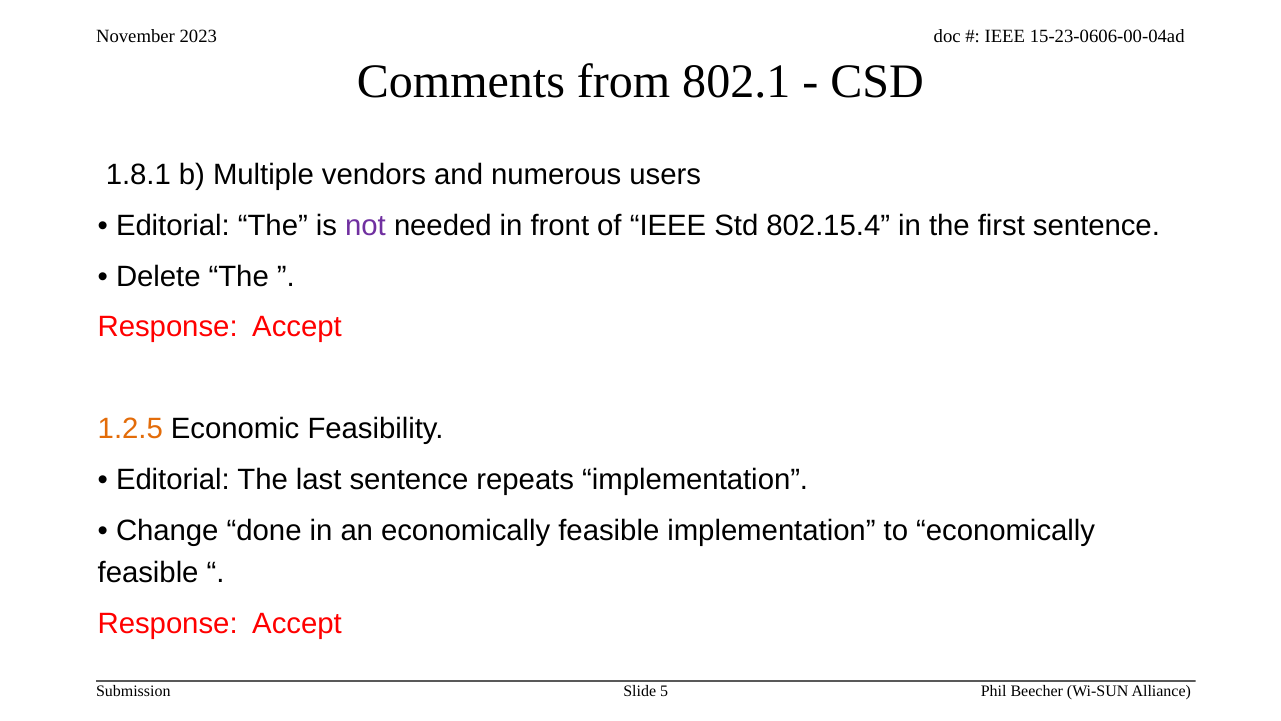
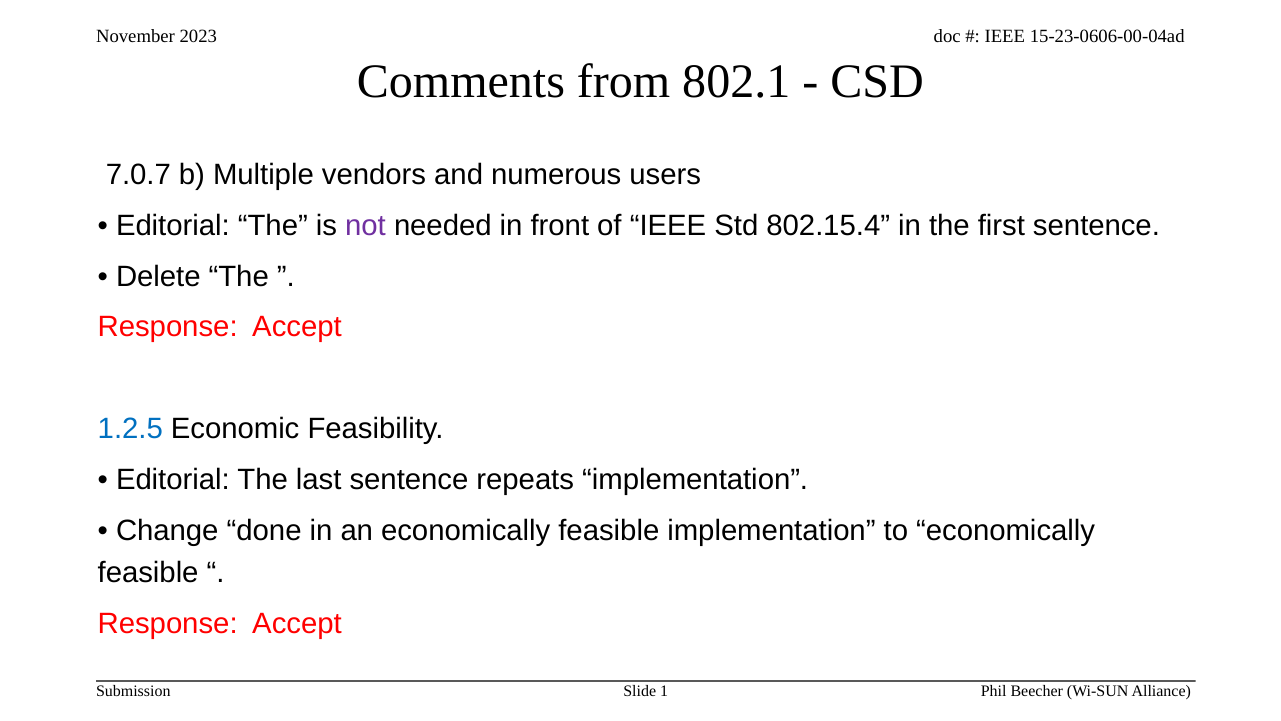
1.8.1: 1.8.1 -> 7.0.7 (138, 175)
1.2.5 colour: orange -> blue (130, 429)
5: 5 -> 1 (664, 691)
